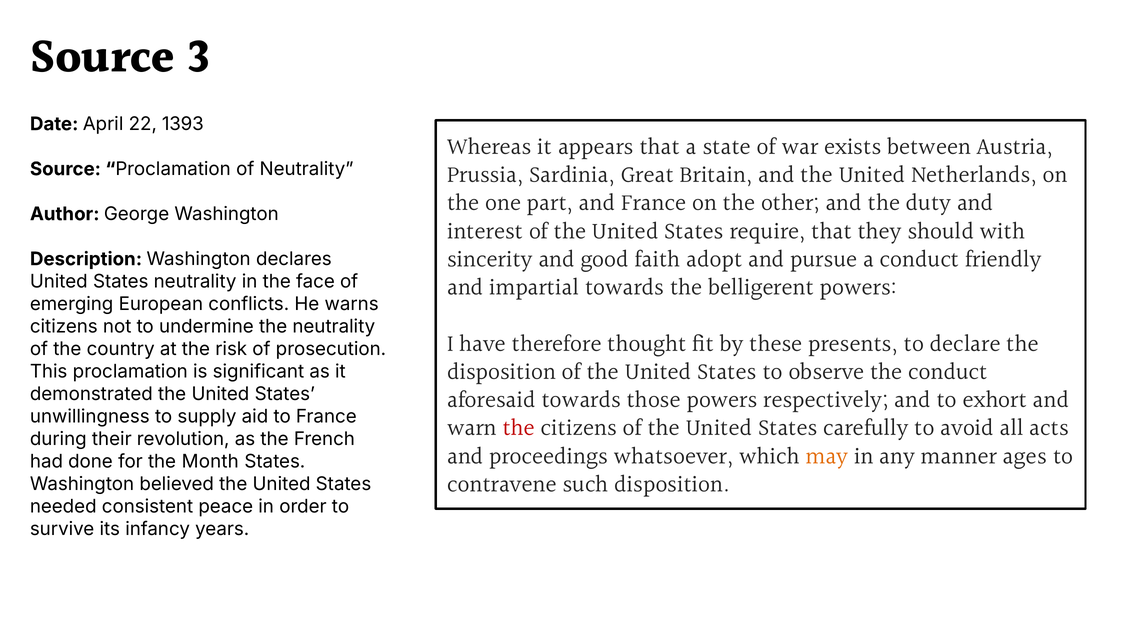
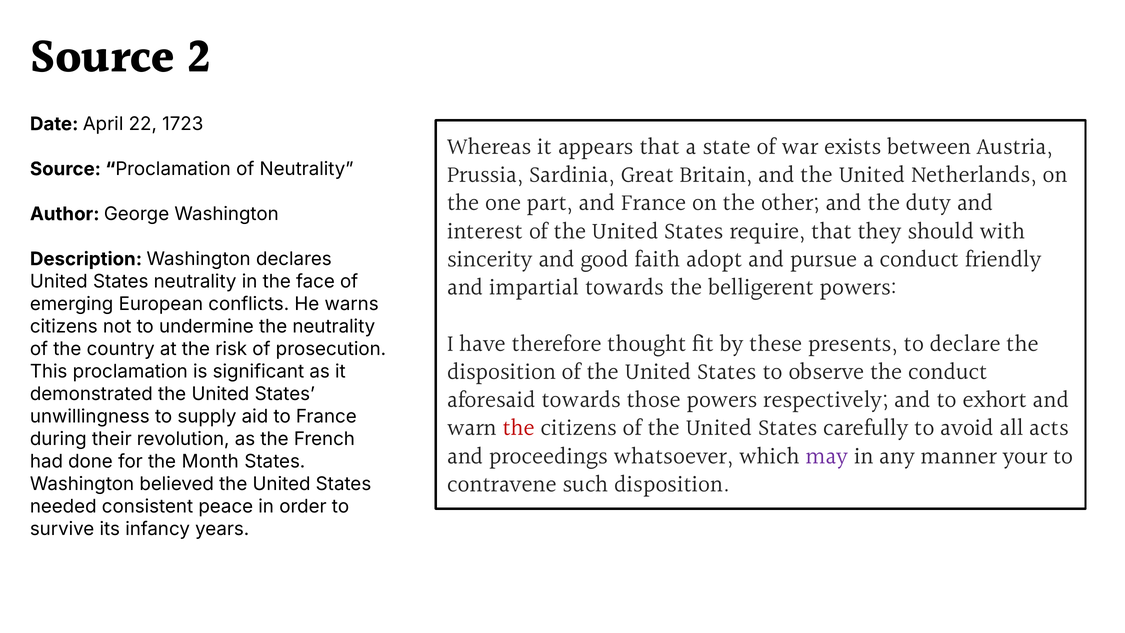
3: 3 -> 2 (199, 58)
1393: 1393 -> 1723 (183, 124)
may colour: orange -> purple (827, 457)
ages: ages -> your (1025, 457)
